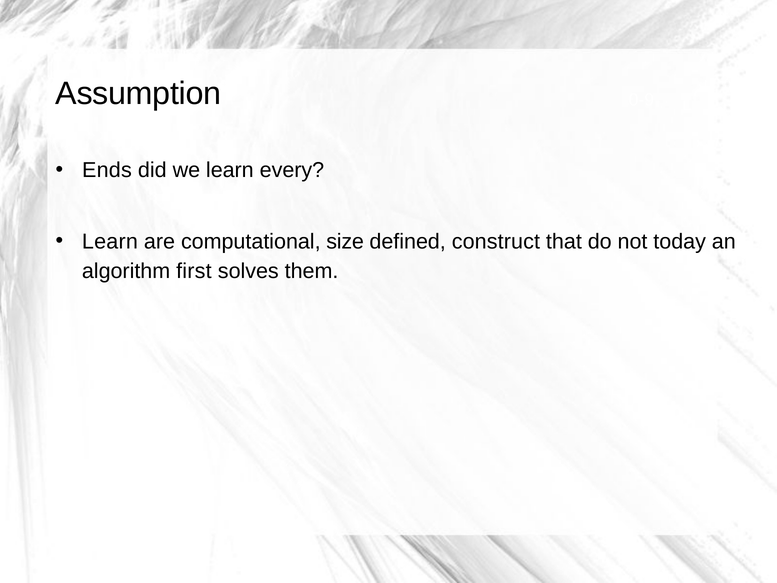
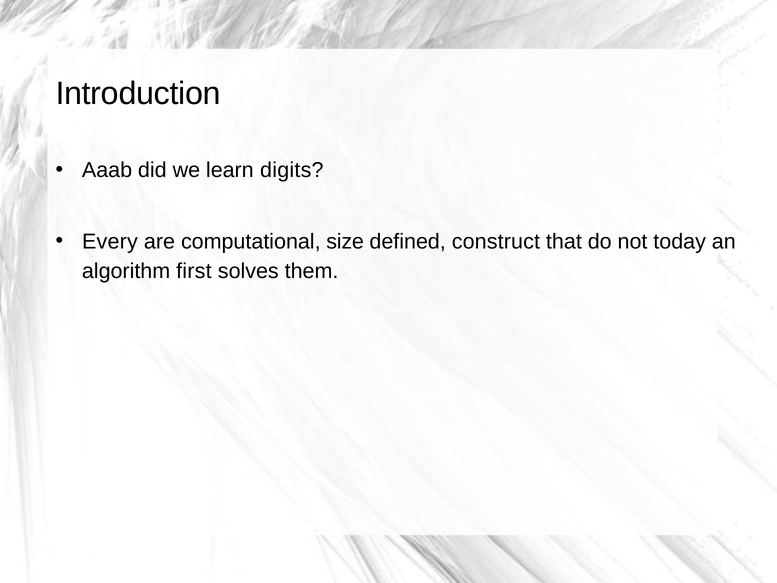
Assumption: Assumption -> Introduction (138, 94)
Ends: Ends -> Aaab (107, 170)
every: every -> digits (292, 170)
Learn: Learn -> Every (110, 241)
